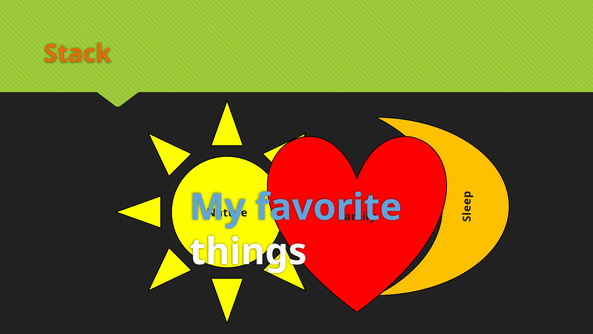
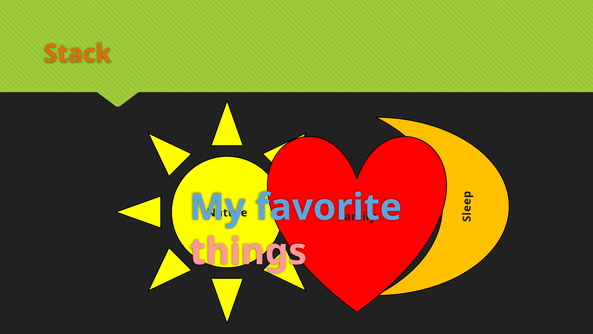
things colour: white -> pink (248, 252)
